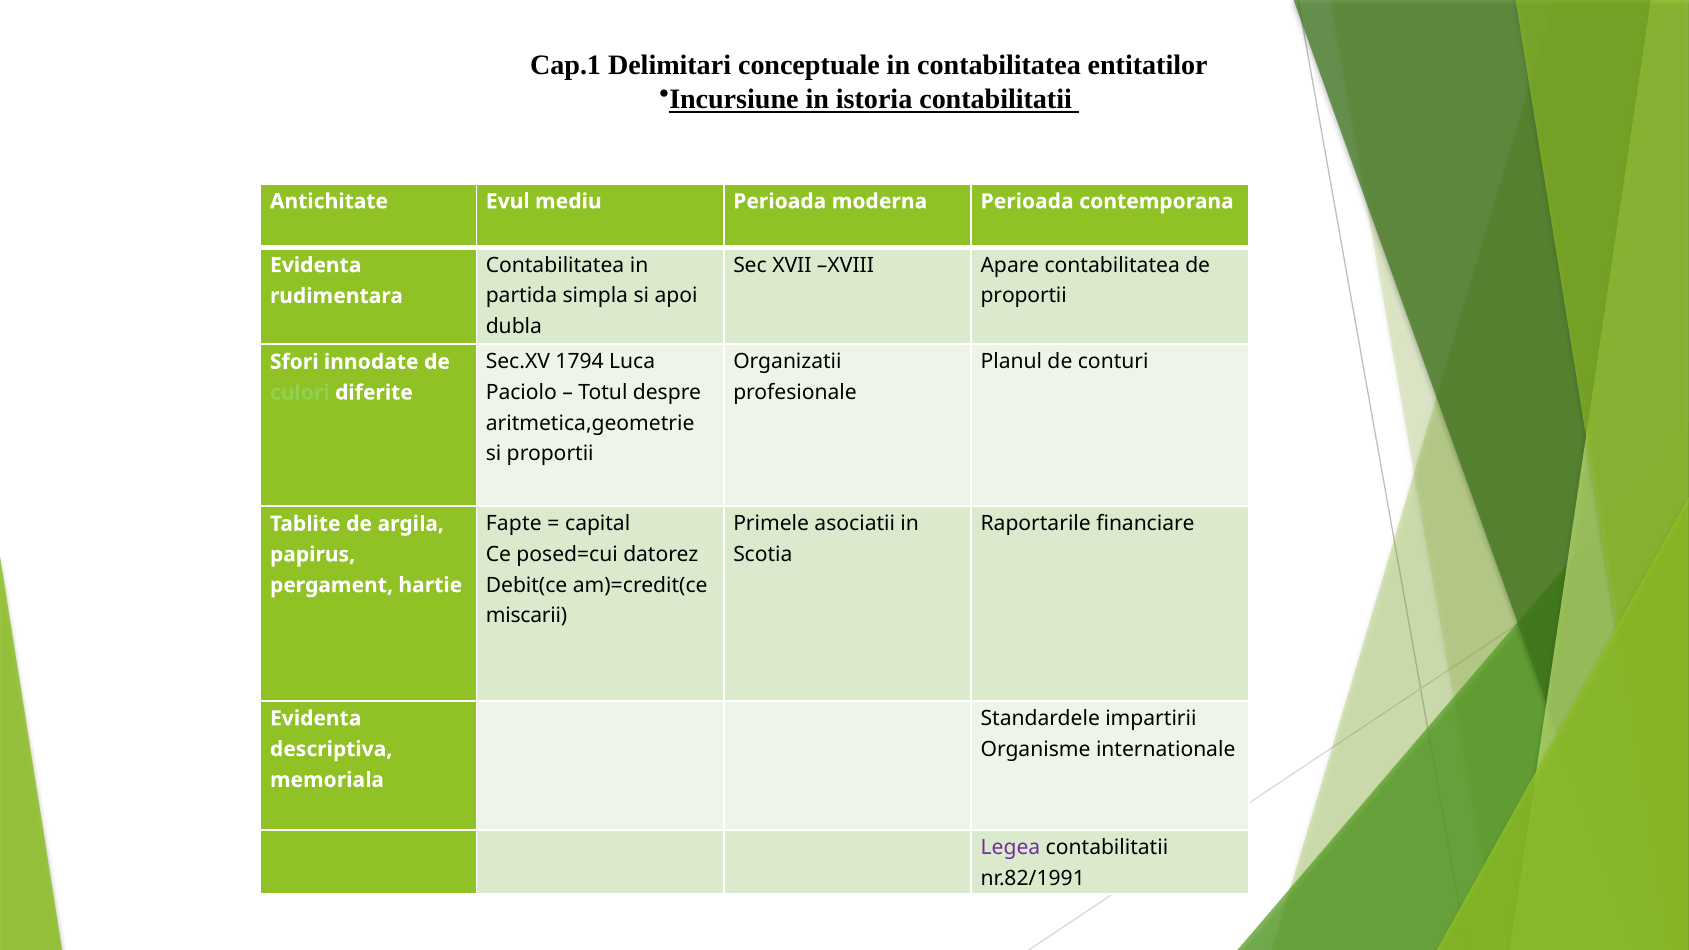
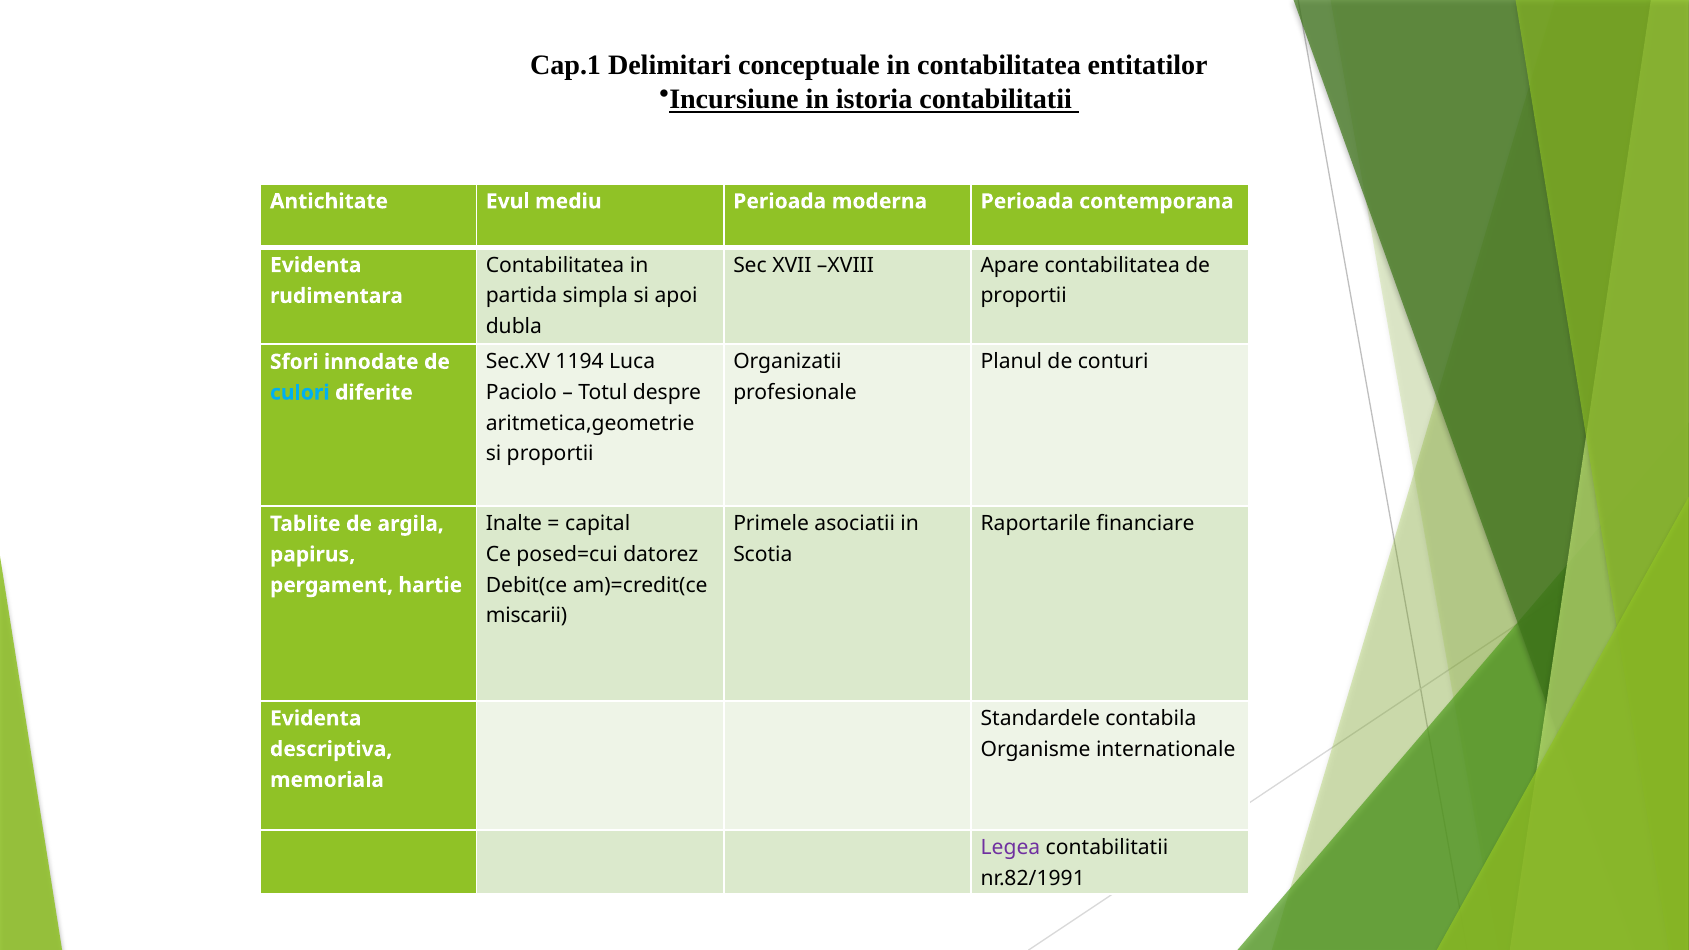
1794: 1794 -> 1194 (580, 362)
culori colour: light green -> light blue (300, 393)
Fapte: Fapte -> Inalte (514, 524)
impartirii: impartirii -> contabila (1151, 718)
